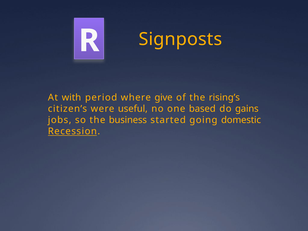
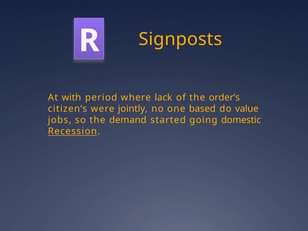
give: give -> lack (163, 97)
rising’s: rising’s -> order’s (224, 97)
useful: useful -> jointly (133, 109)
gains: gains -> value (247, 109)
business: business -> demand (128, 120)
